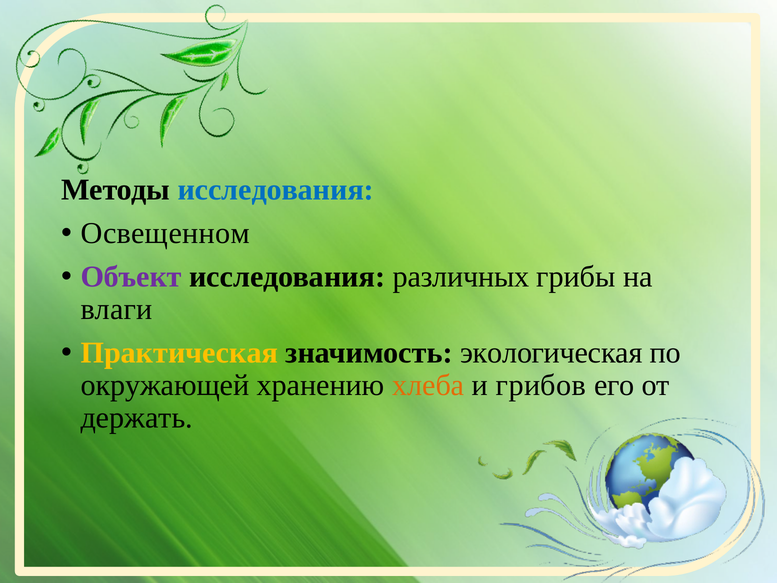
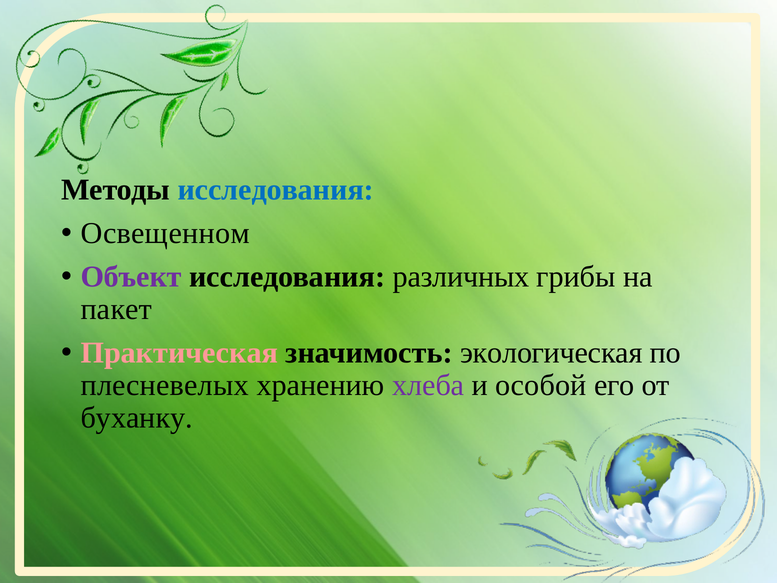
влаги: влаги -> пакет (116, 309)
Практическая colour: yellow -> pink (179, 353)
окружающей: окружающей -> плесневелых (165, 385)
хлеба colour: orange -> purple (428, 385)
грибов: грибов -> особой (541, 385)
держать: держать -> буханку (137, 418)
